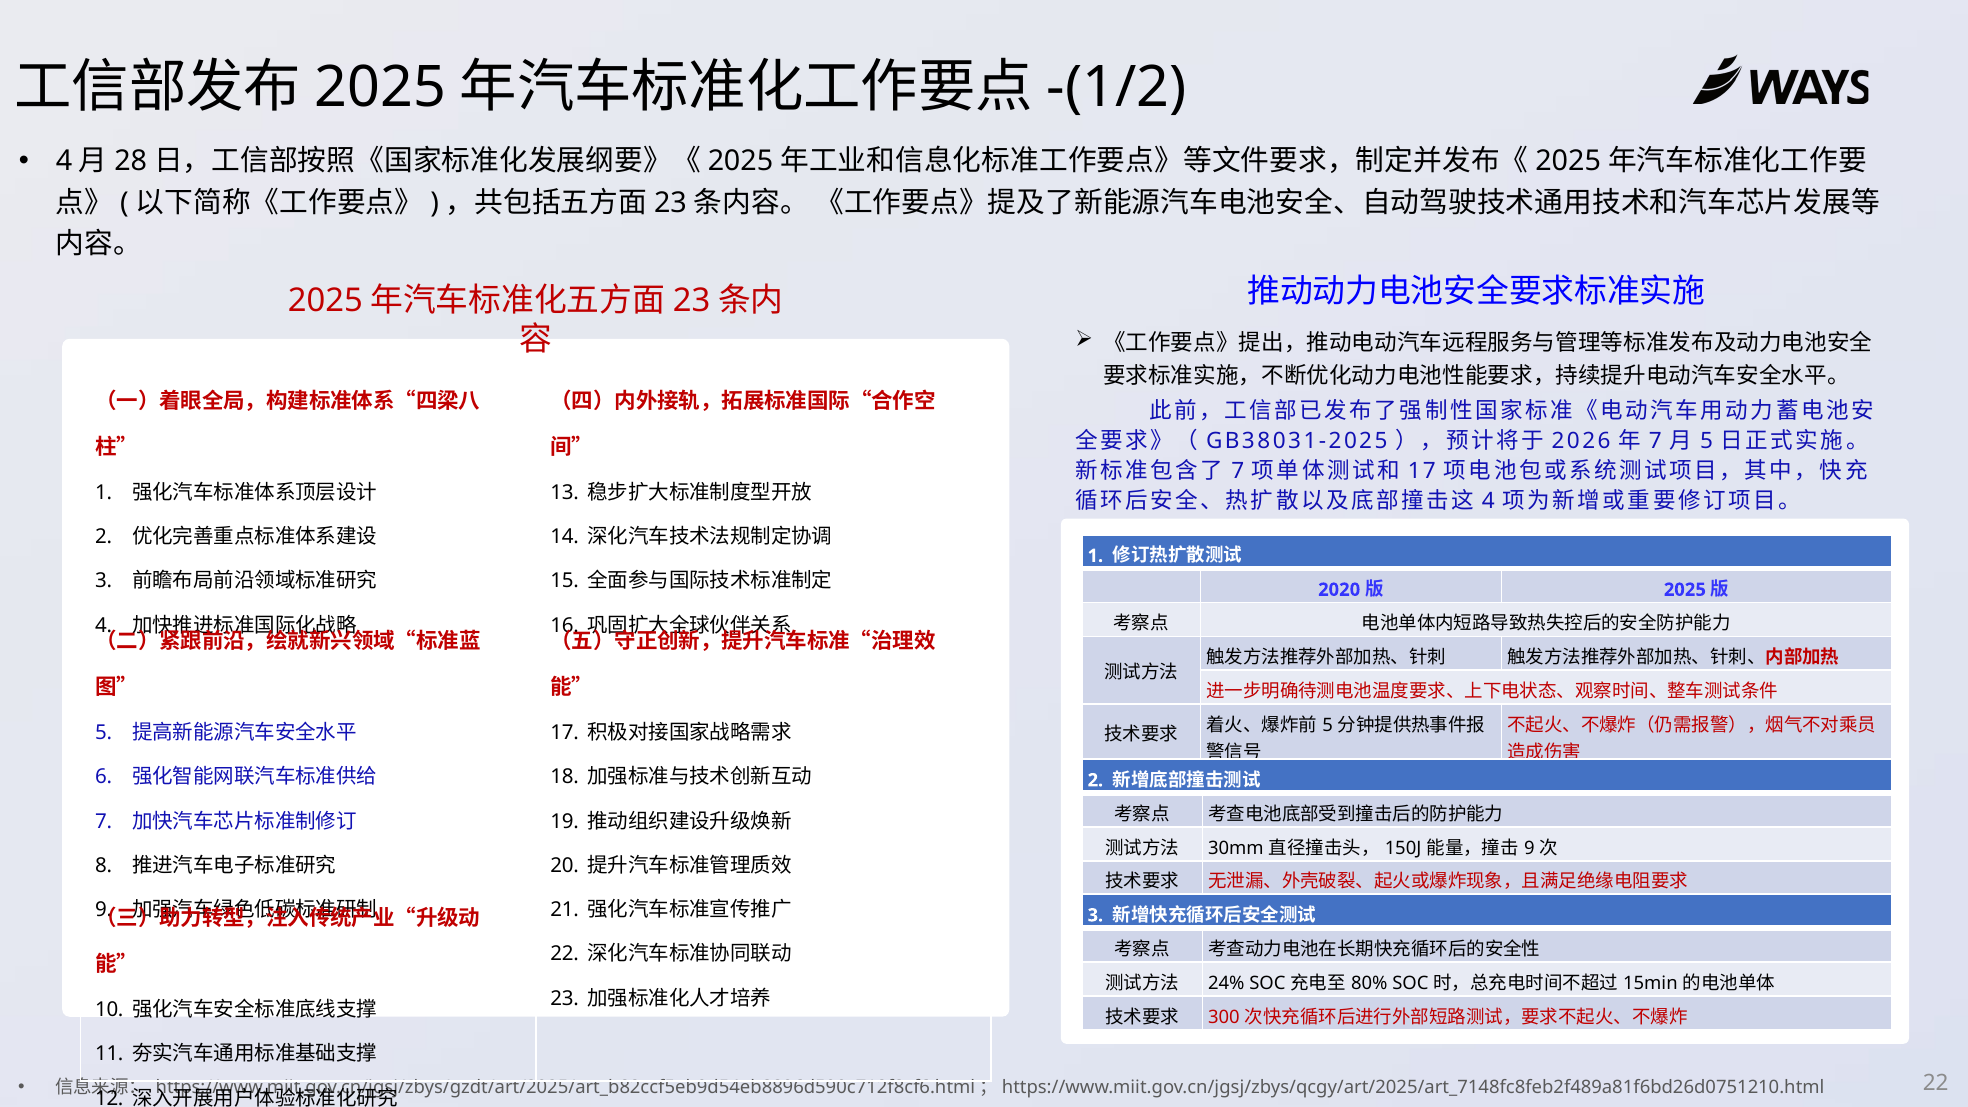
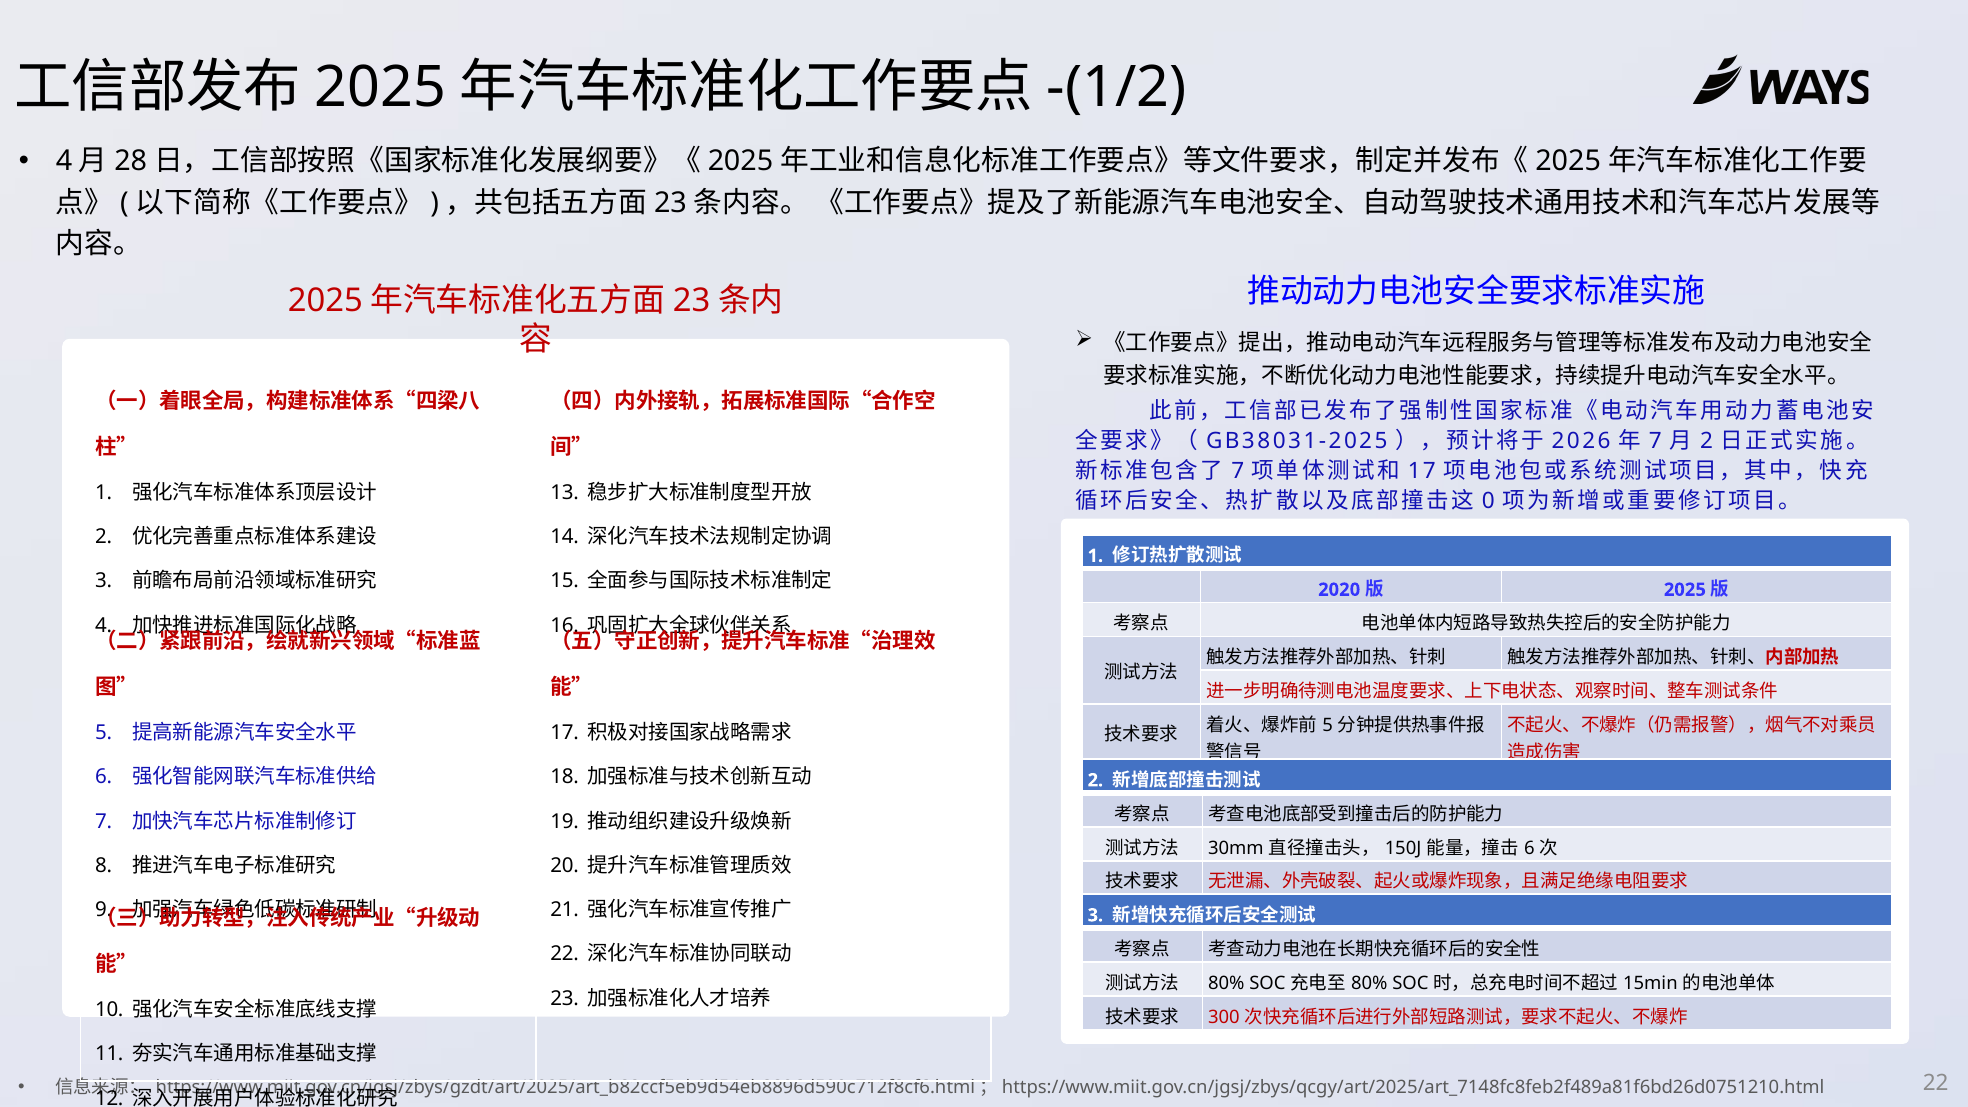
5: 5 -> 2 (1707, 441)
4: 4 -> 0 (1488, 501)
9: 9 -> 6 (1529, 848)
24%: 24% -> 80% (1226, 983)
